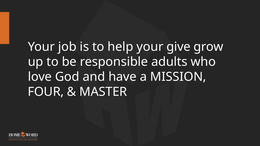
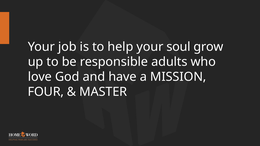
give: give -> soul (179, 47)
